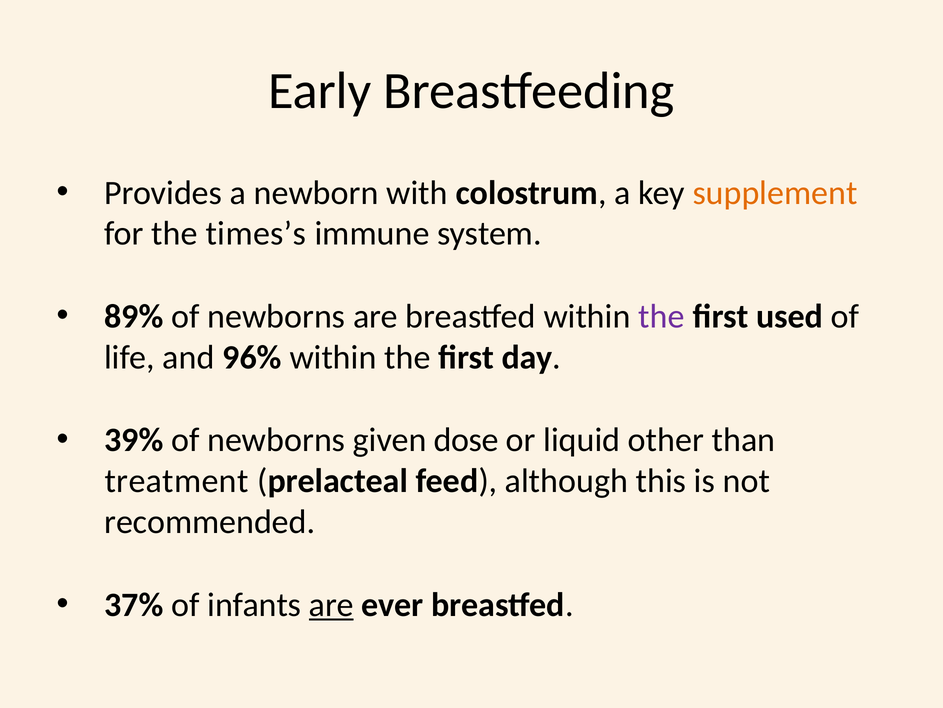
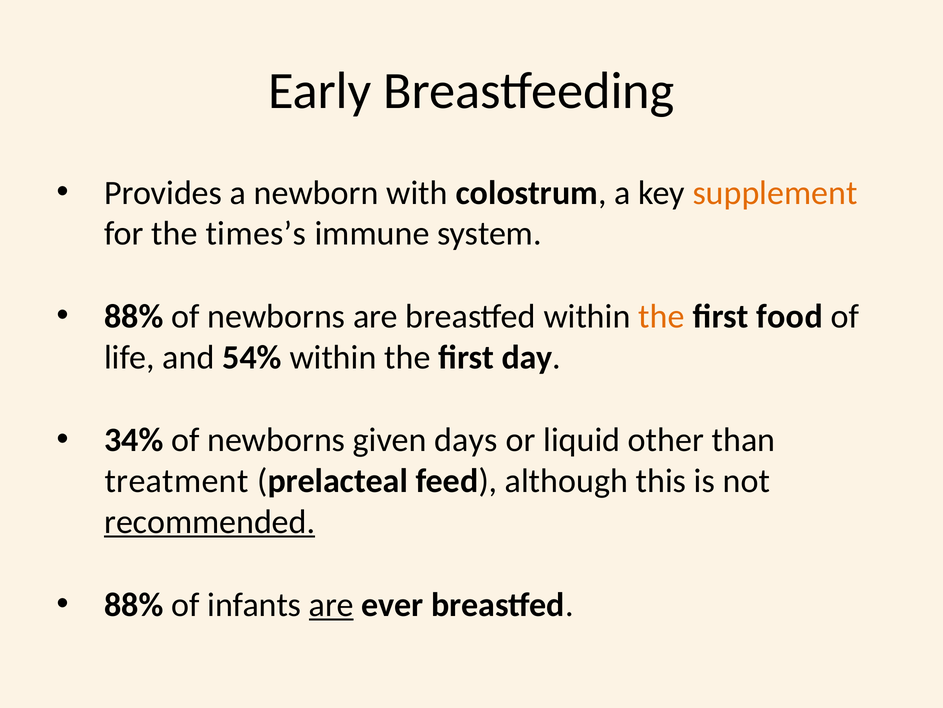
89%: 89% -> 88% (134, 316)
the colour: purple -> orange (661, 316)
used: used -> food (790, 316)
96%: 96% -> 54% (252, 357)
39%: 39% -> 34% (134, 440)
dose: dose -> days (466, 440)
recommended underline: none -> present (210, 521)
37%: 37% -> 88% (134, 604)
